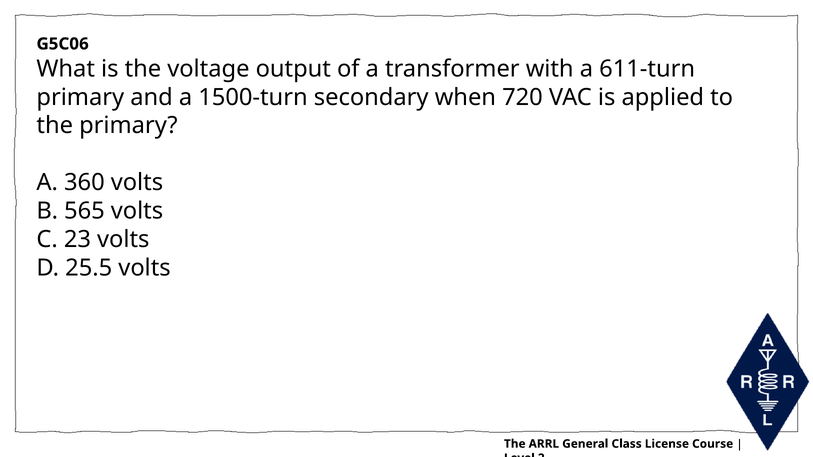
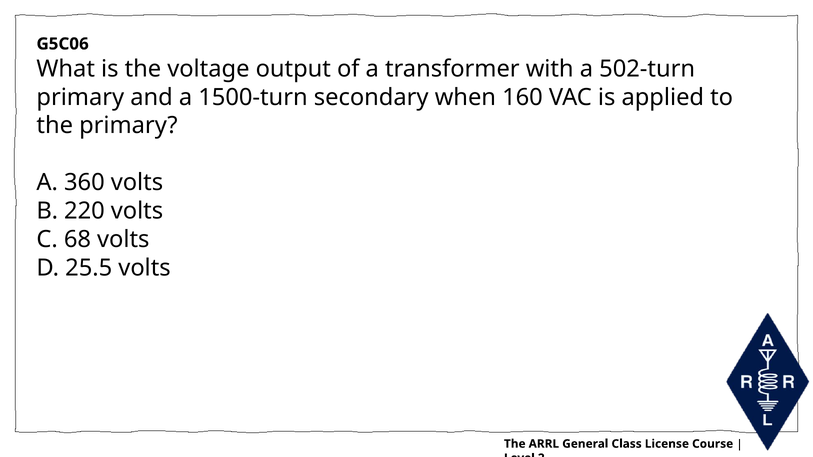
611-turn: 611-turn -> 502-turn (647, 69)
720: 720 -> 160 (522, 97)
565: 565 -> 220 (84, 211)
23: 23 -> 68 (77, 240)
